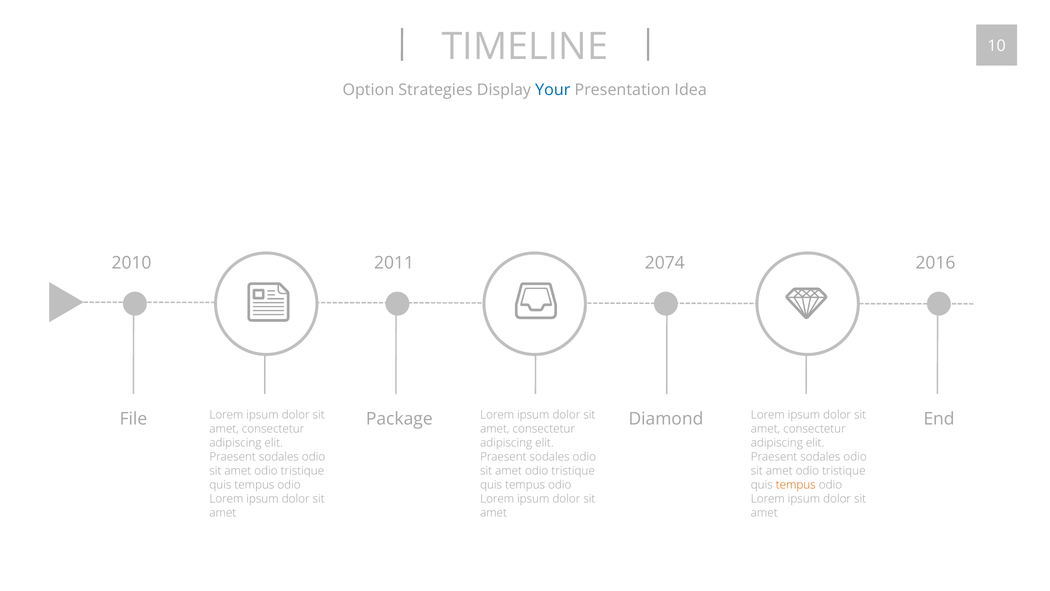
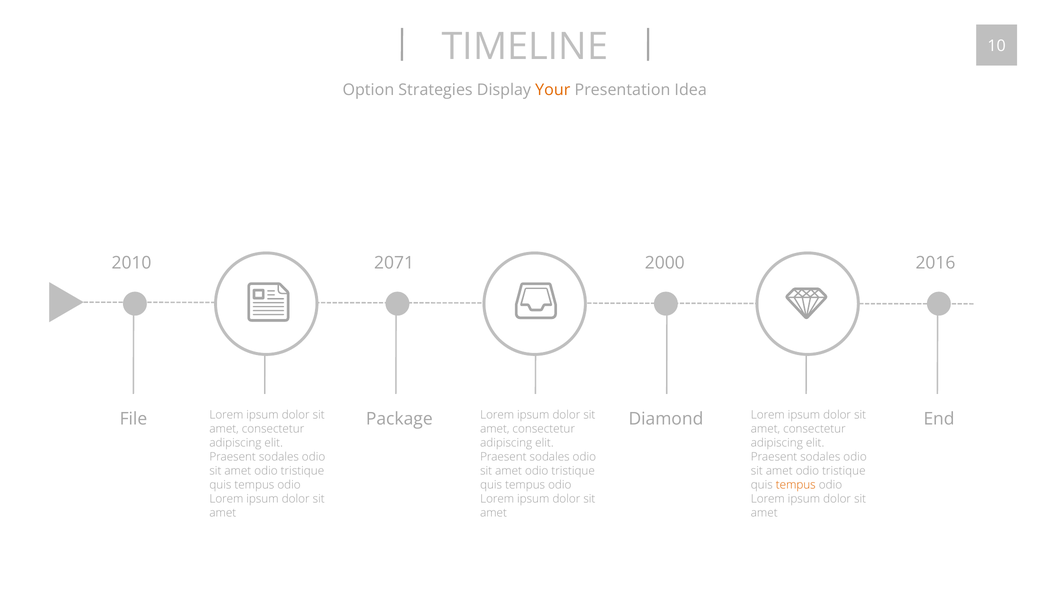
Your colour: blue -> orange (553, 90)
2011: 2011 -> 2071 (394, 263)
2074: 2074 -> 2000 (665, 263)
